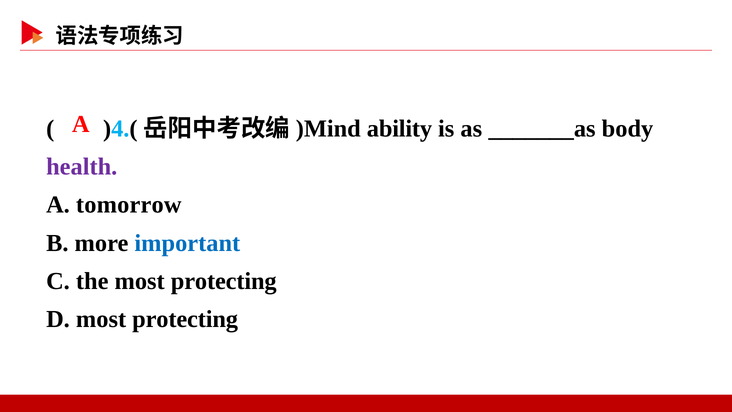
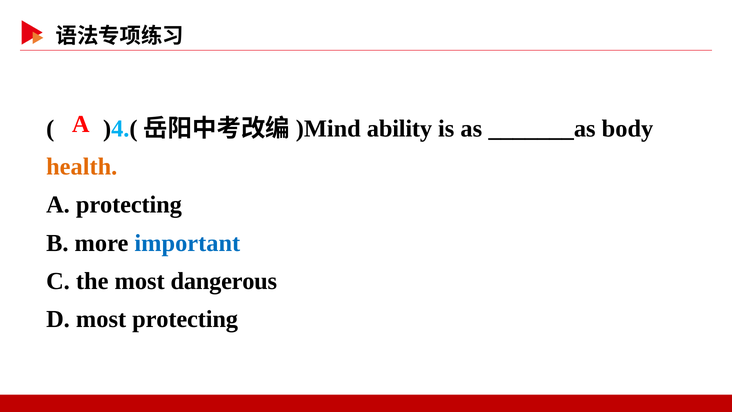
health colour: purple -> orange (82, 167)
A tomorrow: tomorrow -> protecting (129, 205)
the most protecting: protecting -> dangerous (224, 281)
